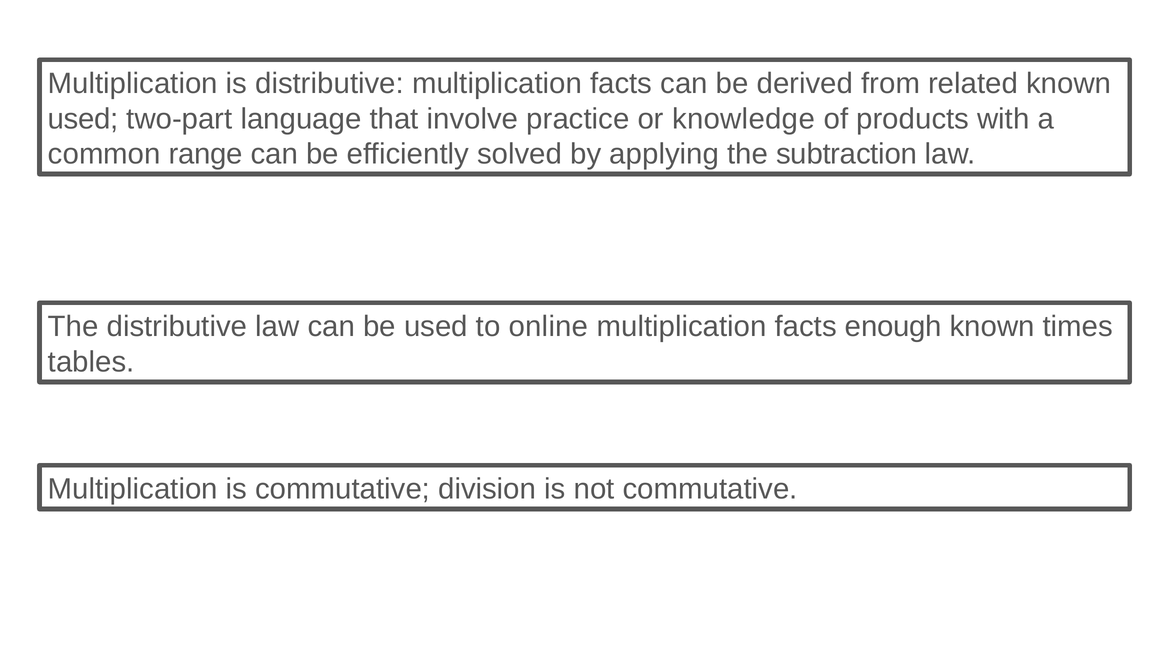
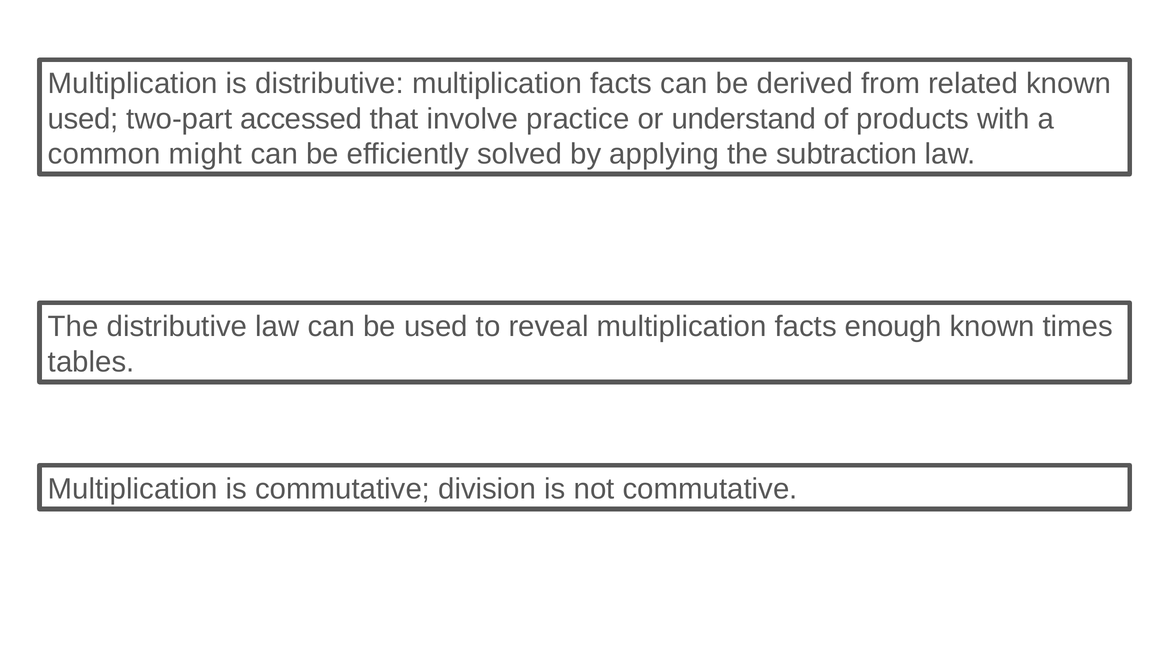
language: language -> accessed (301, 119)
knowledge: knowledge -> understand (744, 119)
range: range -> might (205, 154)
online: online -> reveal (549, 327)
